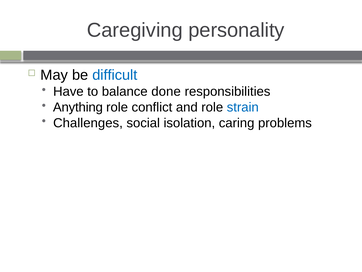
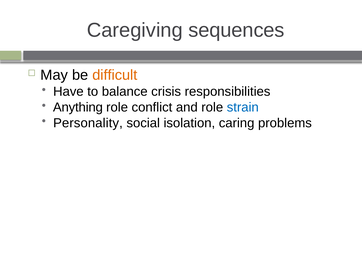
personality: personality -> sequences (236, 30)
difficult colour: blue -> orange (115, 75)
done: done -> crisis (166, 91)
Challenges: Challenges -> Personality (88, 123)
